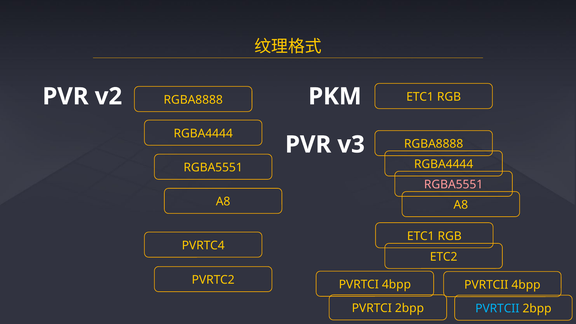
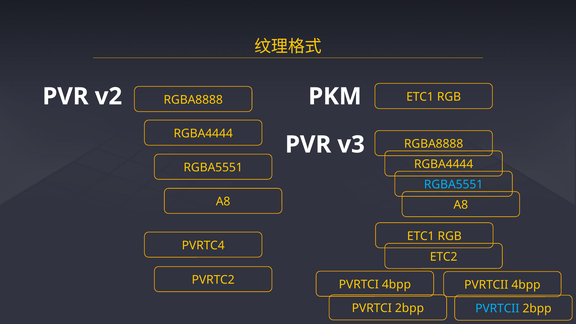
RGBA5551 colour: pink -> light blue (454, 185)
